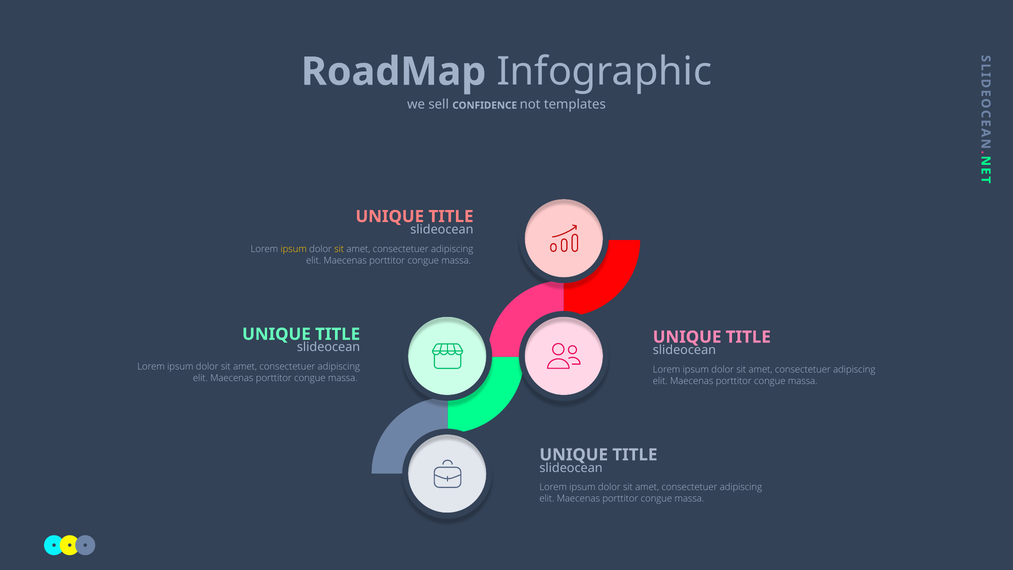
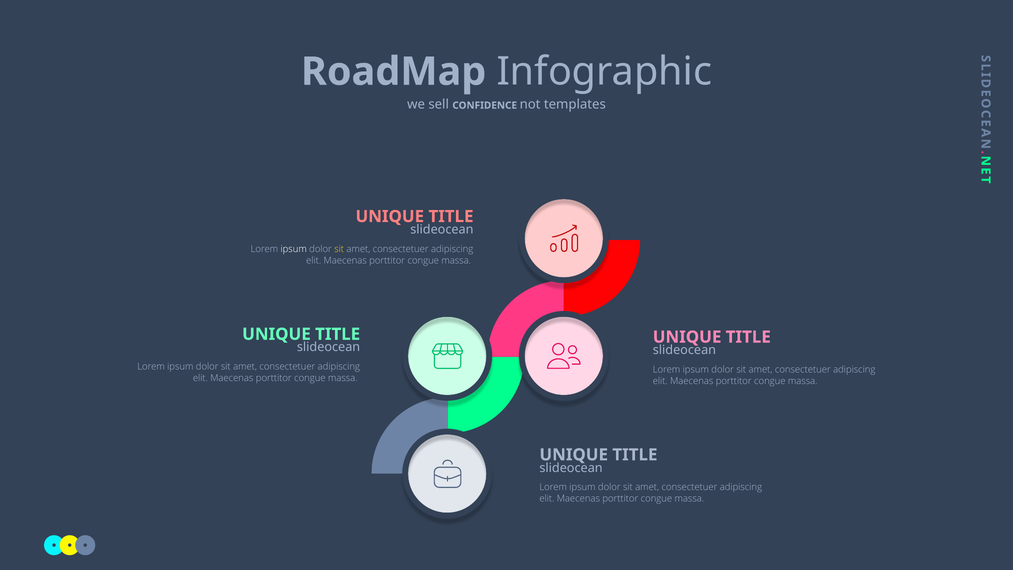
ipsum colour: yellow -> white (294, 249)
